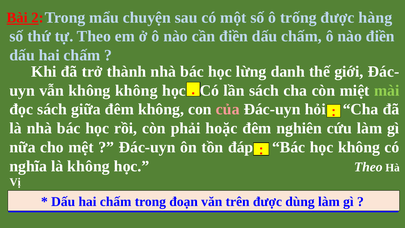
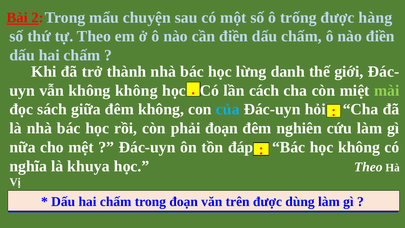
lần sách: sách -> cách (264, 90)
của colour: pink -> light blue (228, 109)
phải hoặc: hoặc -> đoạn (222, 128)
là không: không -> khuya (89, 166)
